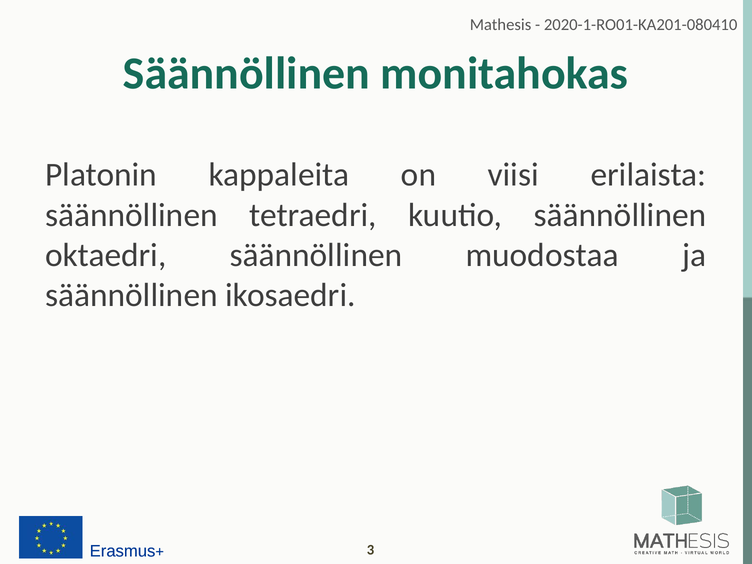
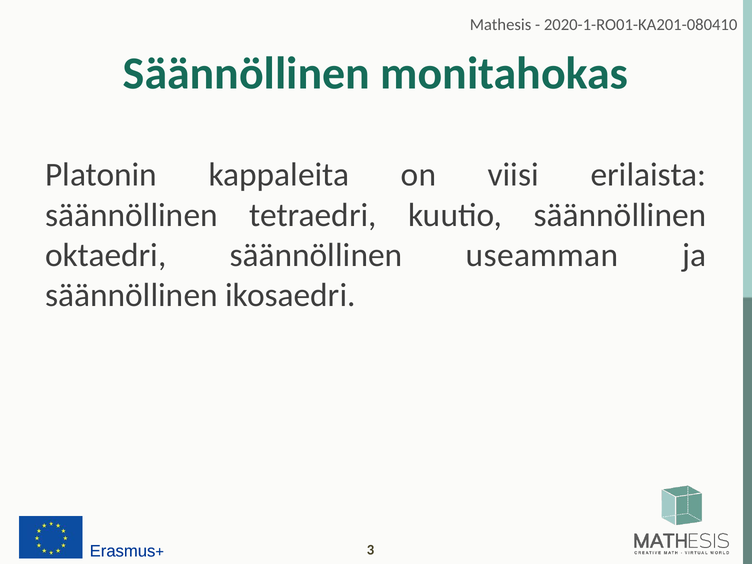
muodostaa: muodostaa -> useamman (542, 255)
